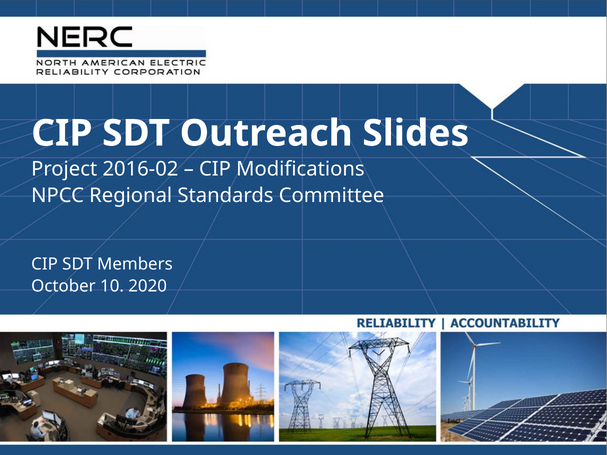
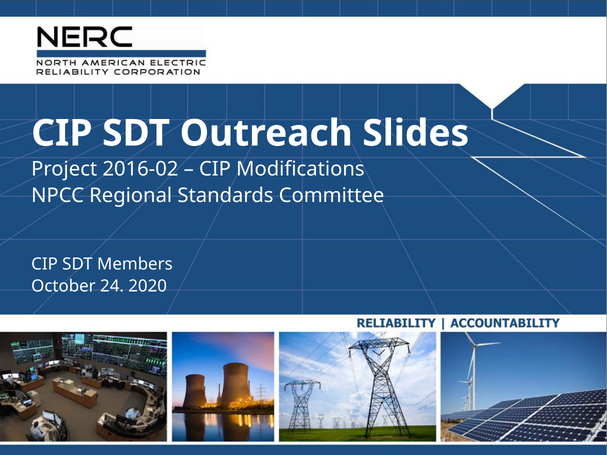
10: 10 -> 24 (112, 287)
